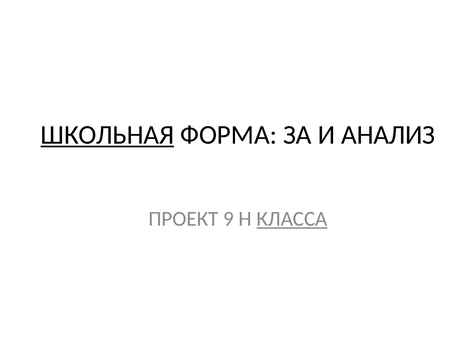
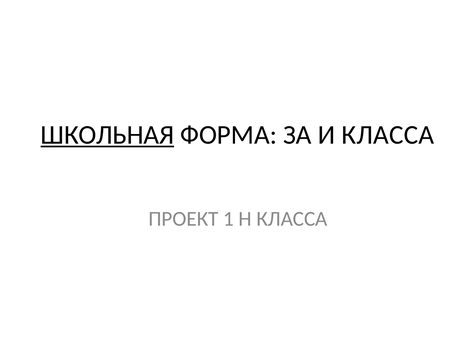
И АНАЛИЗ: АНАЛИЗ -> КЛАССА (388, 135)
9: 9 -> 1 (228, 219)
КЛАССА underline: present -> none (292, 219)
